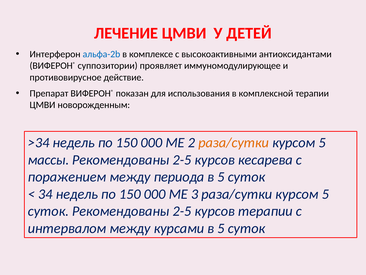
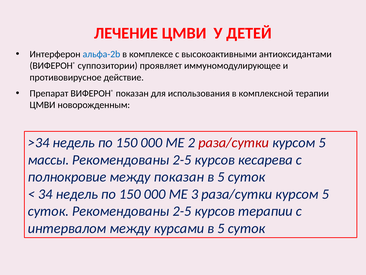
раза/сутки colour: orange -> red (234, 142)
поражением: поражением -> полнокровие (67, 177)
между периода: периода -> показан (179, 177)
